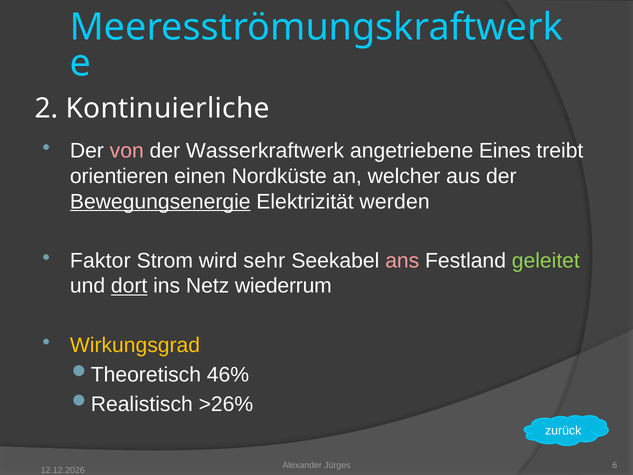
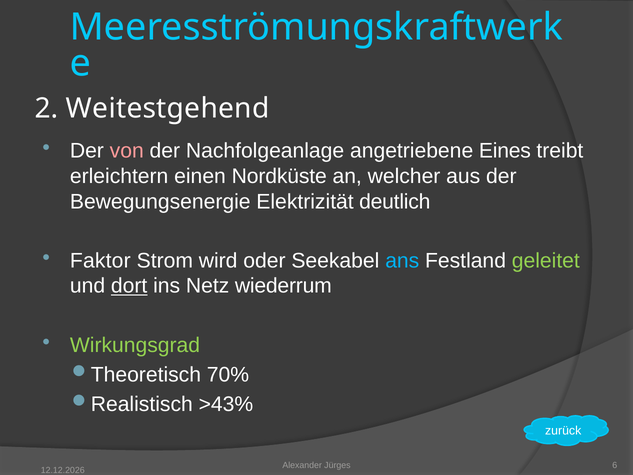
Kontinuierliche: Kontinuierliche -> Weitestgehend (168, 108)
Wasserkraftwerk: Wasserkraftwerk -> Nachfolgeanlage (265, 151)
orientieren: orientieren -> erleichtern (119, 176)
Bewegungsenergie underline: present -> none (160, 201)
werden: werden -> deutlich (395, 201)
sehr: sehr -> oder (264, 260)
ans colour: pink -> light blue (402, 260)
Wirkungsgrad colour: yellow -> light green (135, 345)
46%: 46% -> 70% (228, 374)
>26%: >26% -> >43% (226, 404)
